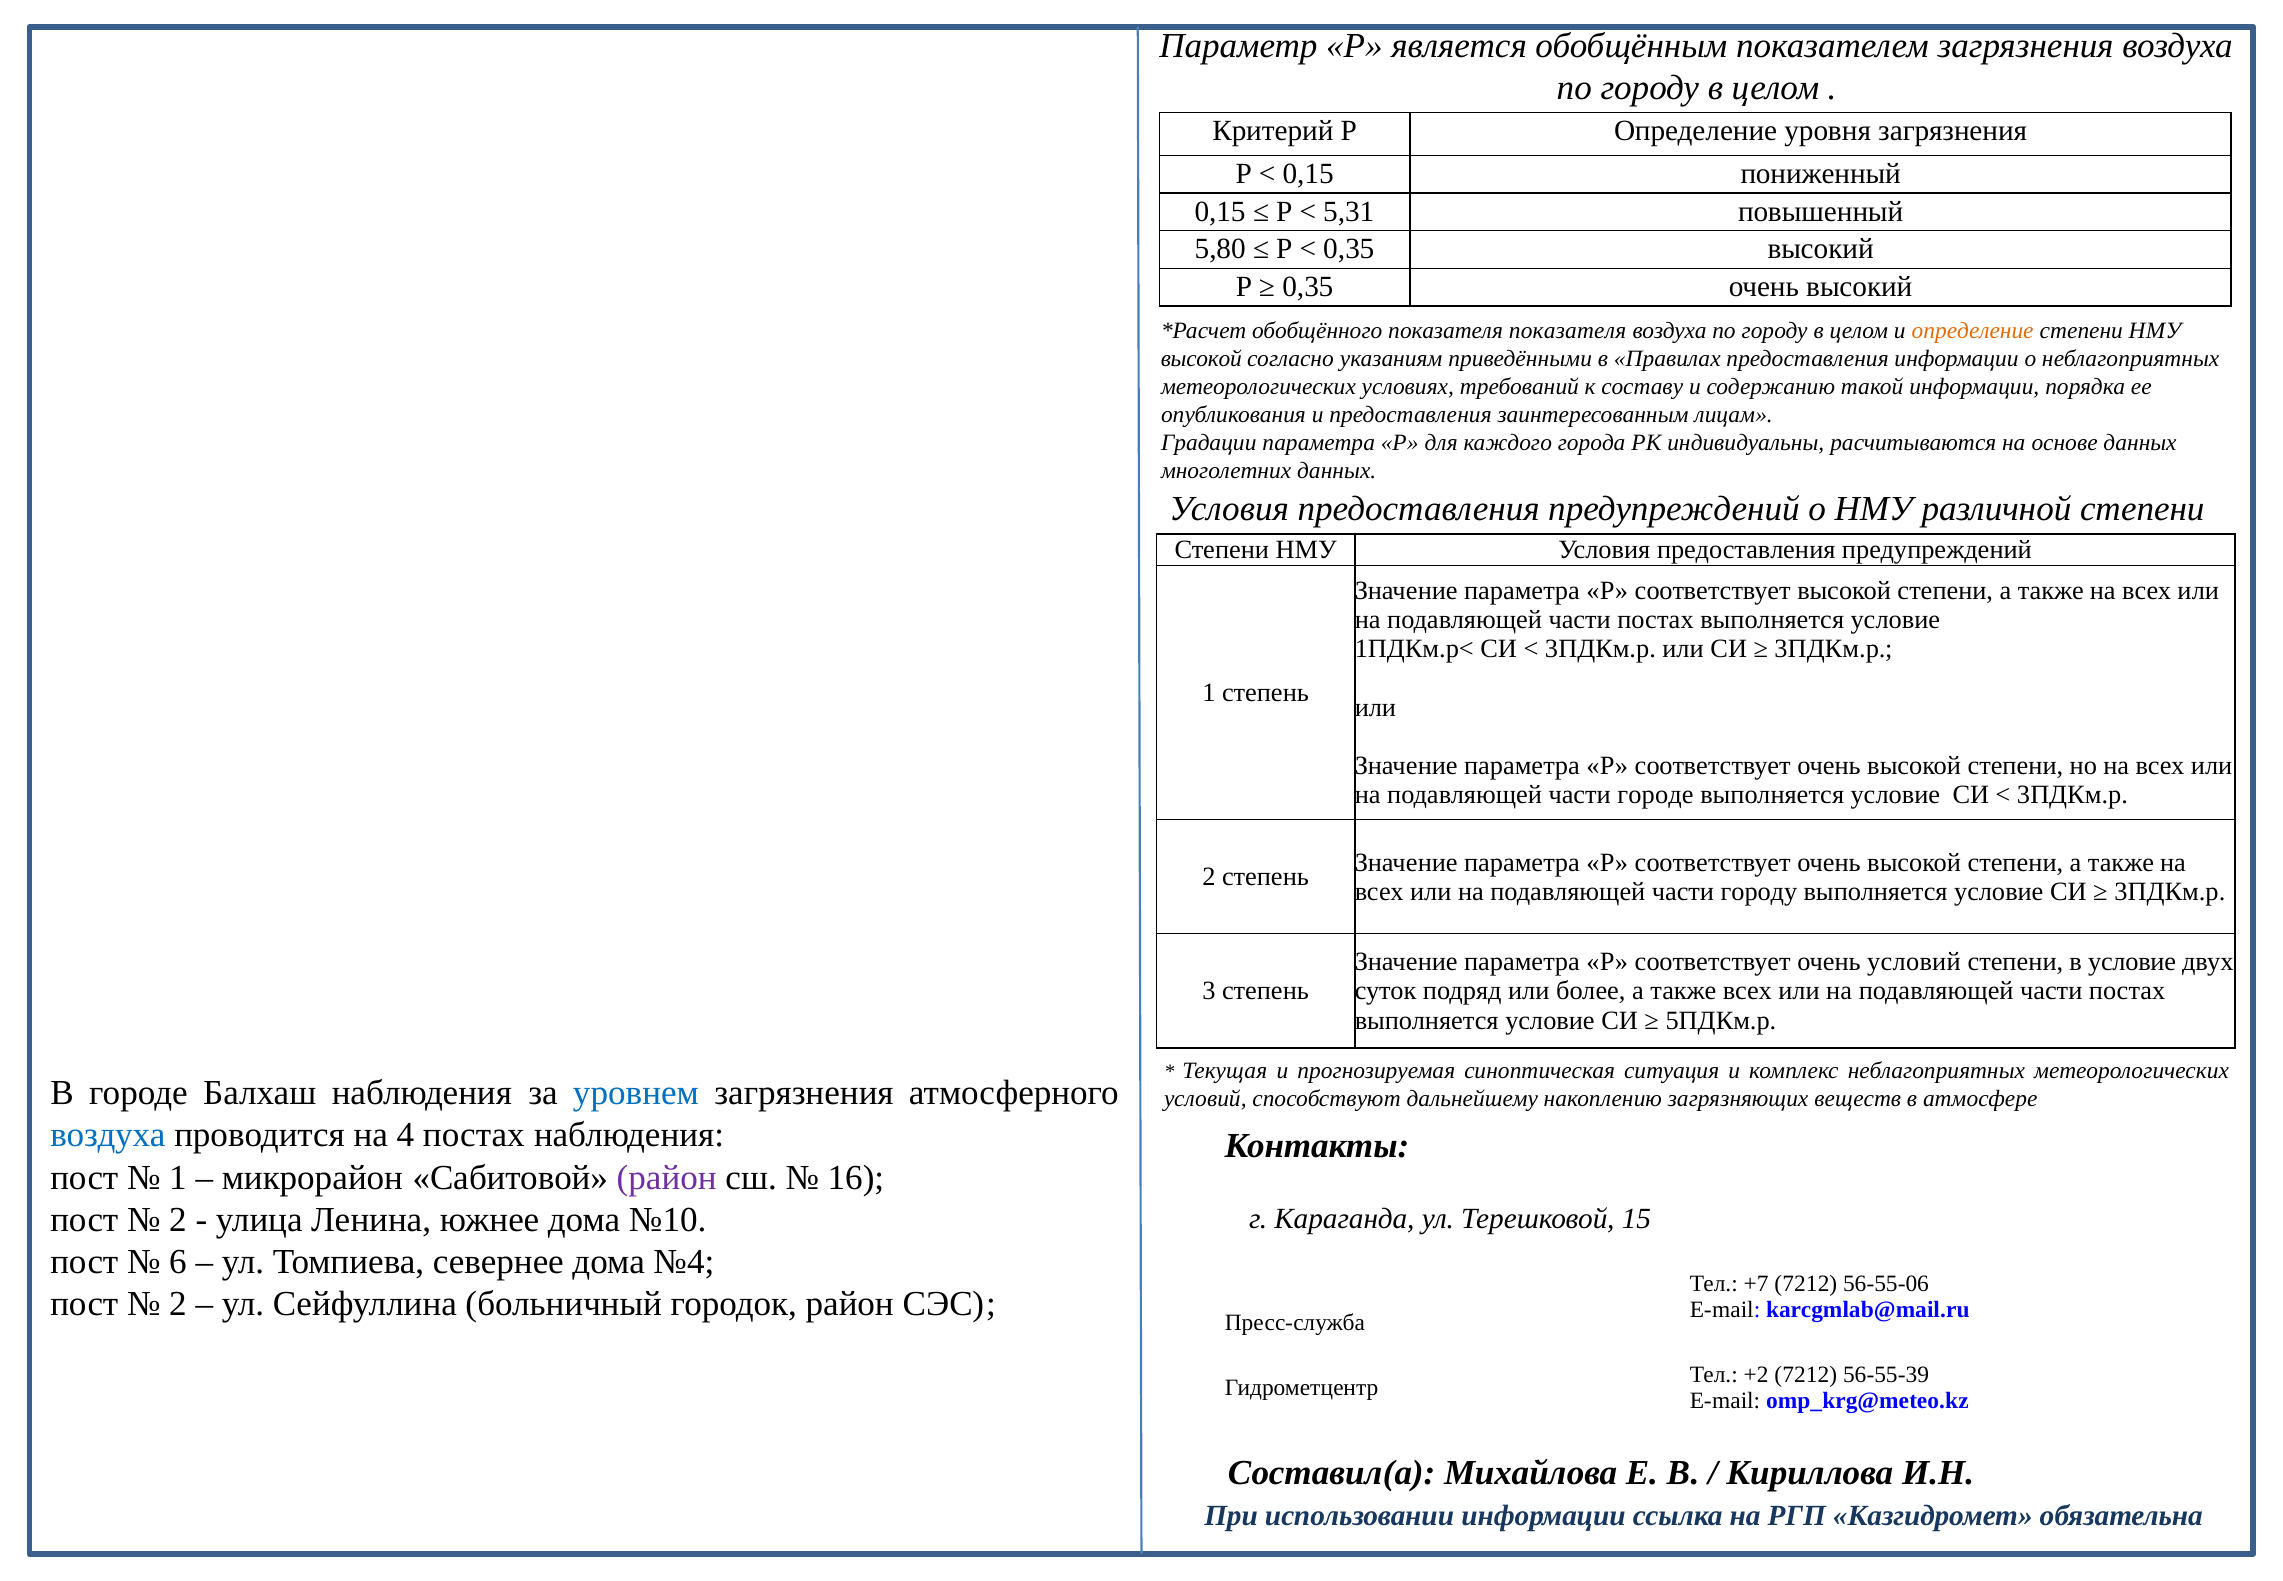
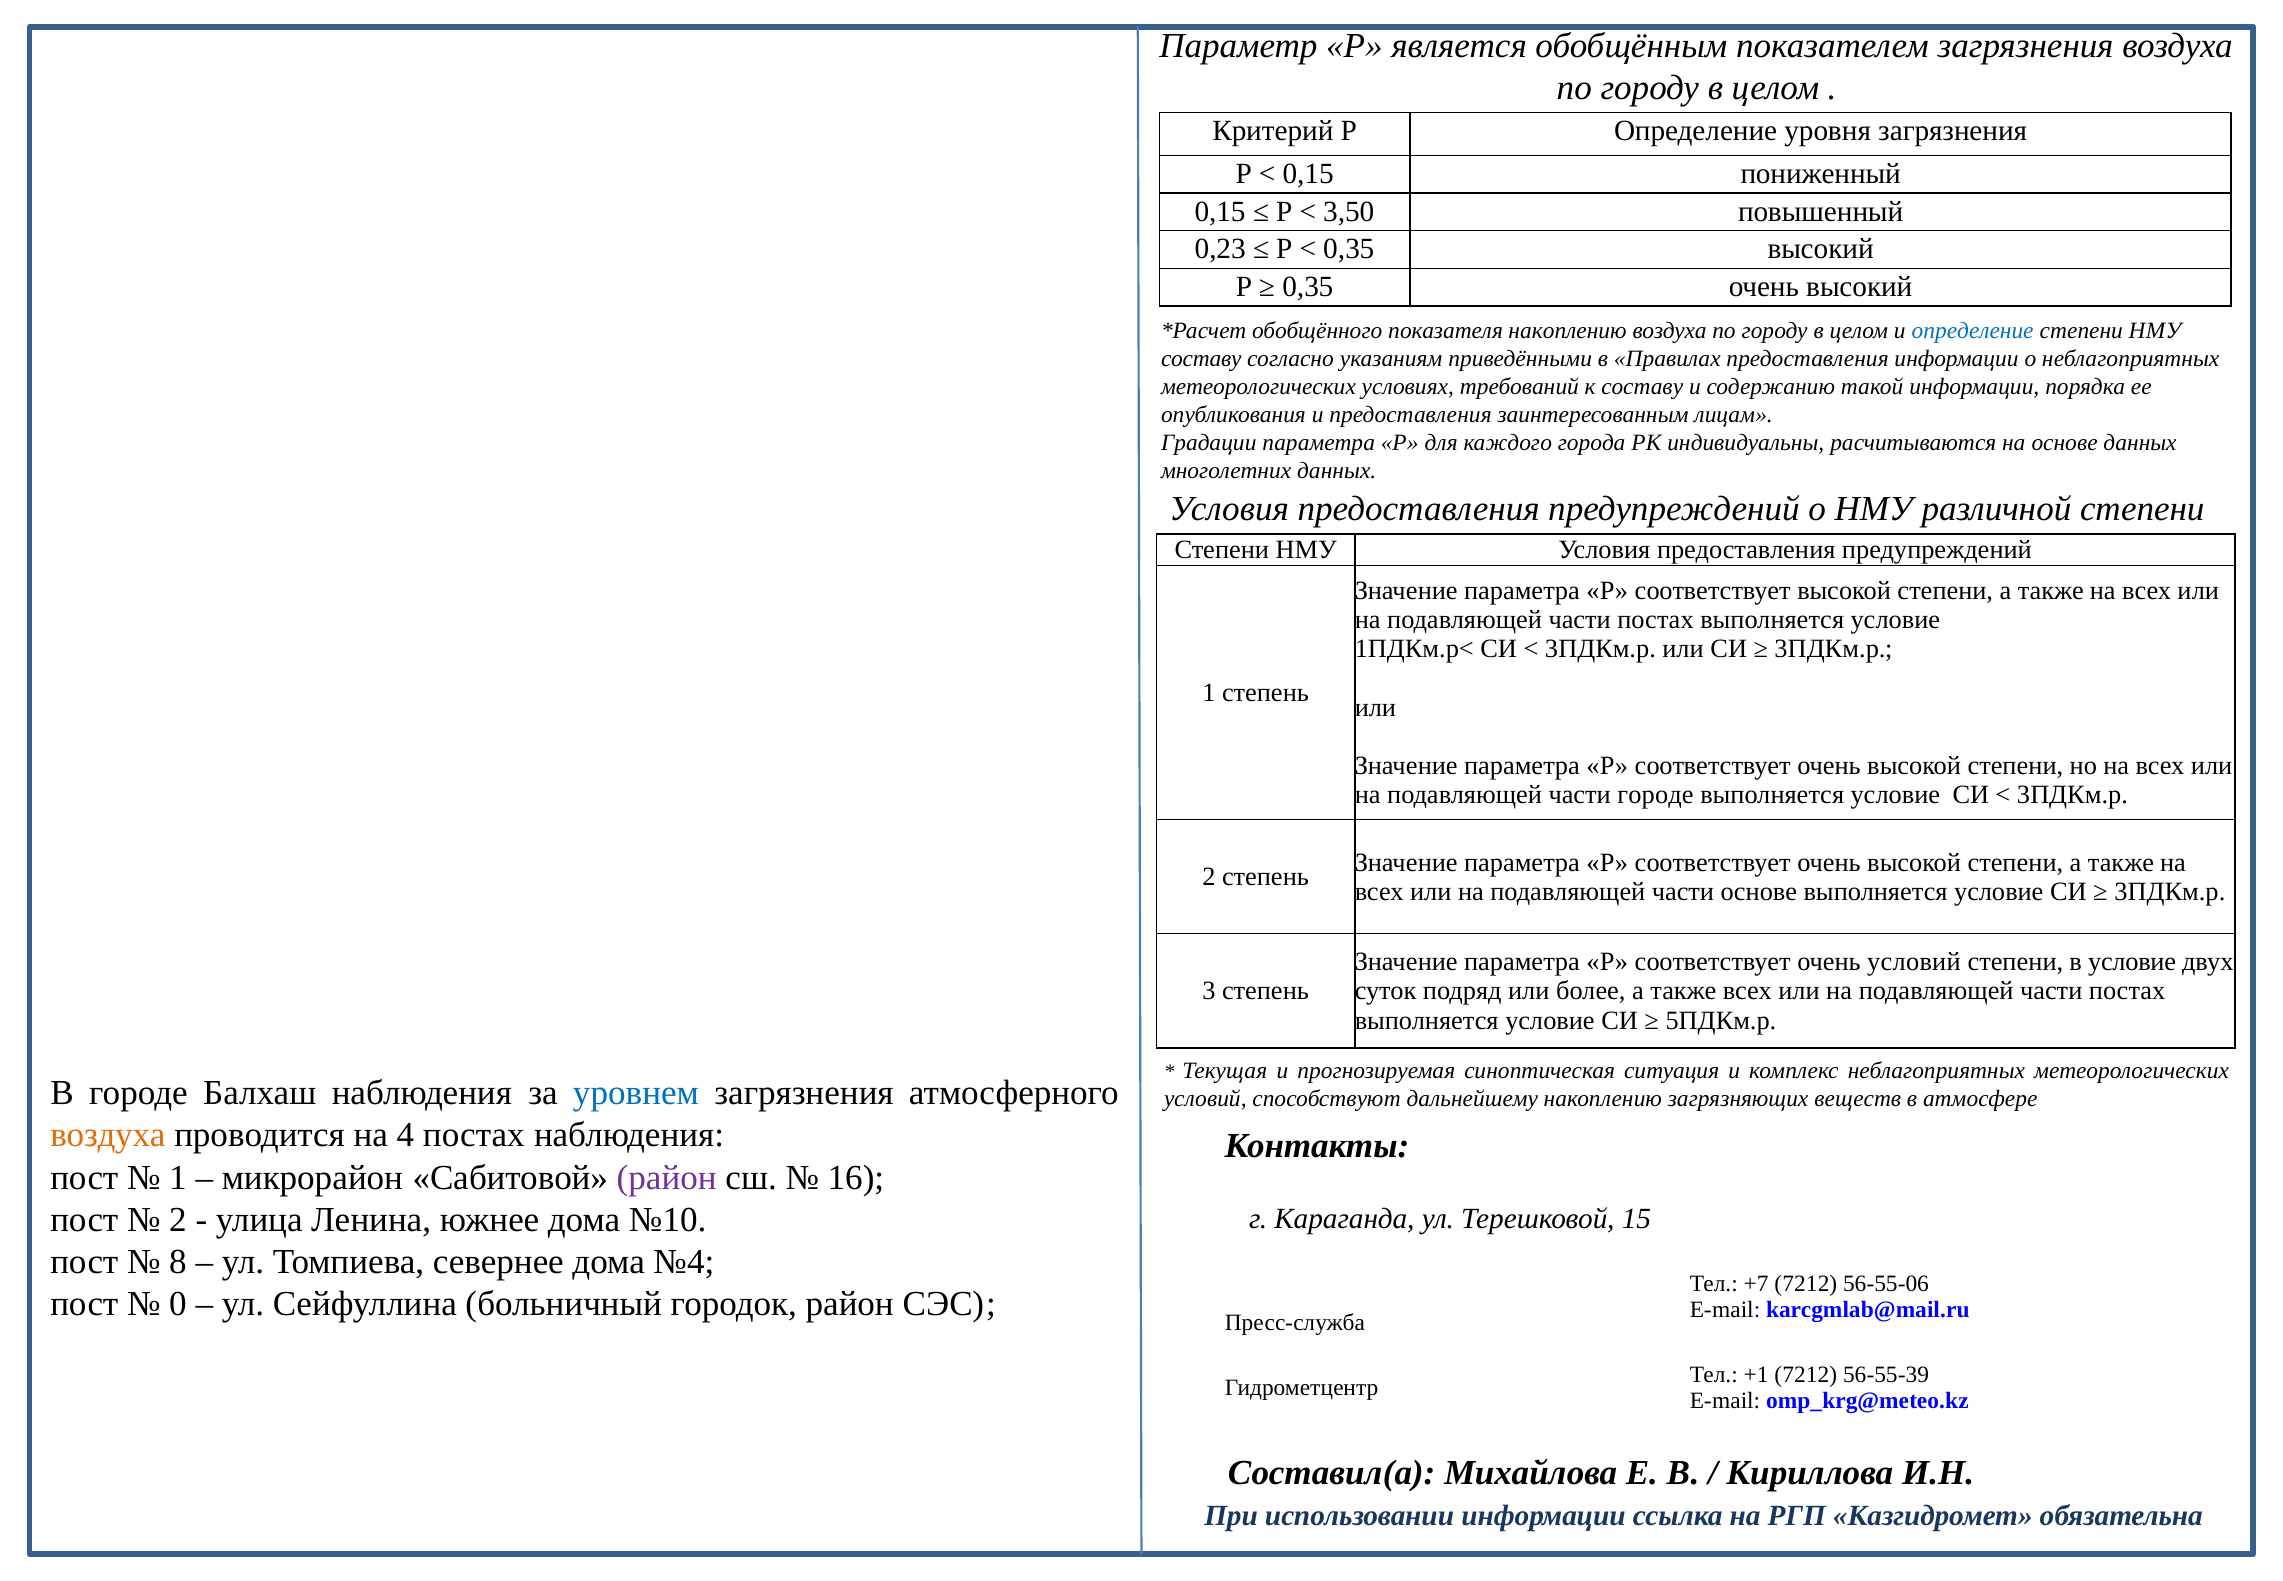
5,31: 5,31 -> 3,50 (1349, 212)
5,80: 5,80 -> 0,23 (1220, 249)
показателя показателя: показателя -> накоплению (1568, 330)
определение colour: orange -> blue (1973, 330)
высокой: высокой -> составу (1201, 358)
части городу: городу -> основе (1759, 891)
воздуха colour: blue -> orange (108, 1135)
6: 6 -> 8 (178, 1261)
2: 2 -> 0 (178, 1304)
+2: +2 -> +1 (1756, 1375)
